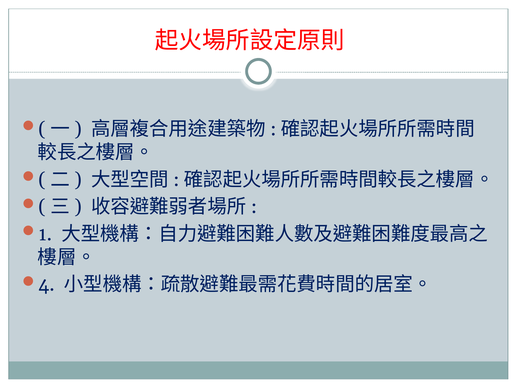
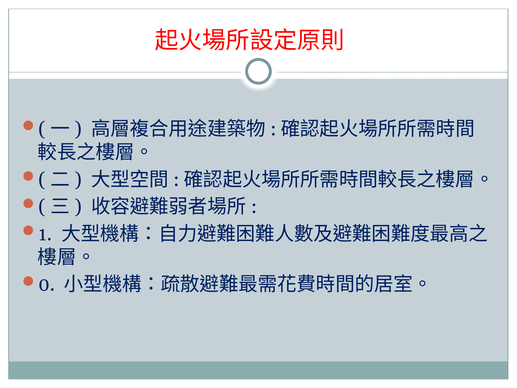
4: 4 -> 0 (47, 284)
